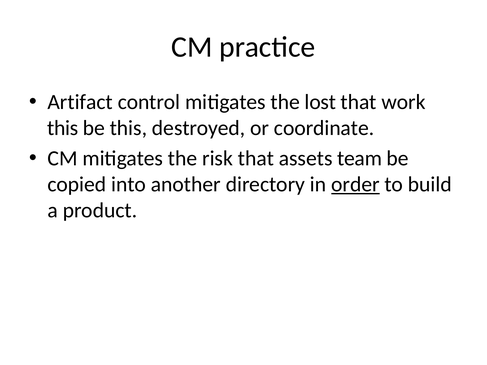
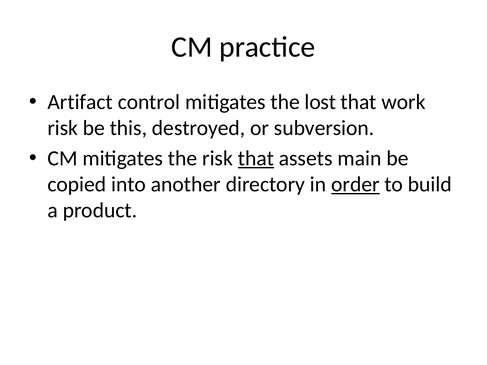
this: this -> risk (63, 128)
coordinate: coordinate -> subversion (324, 128)
that underline: none -> present (256, 158)
team: team -> main (359, 158)
